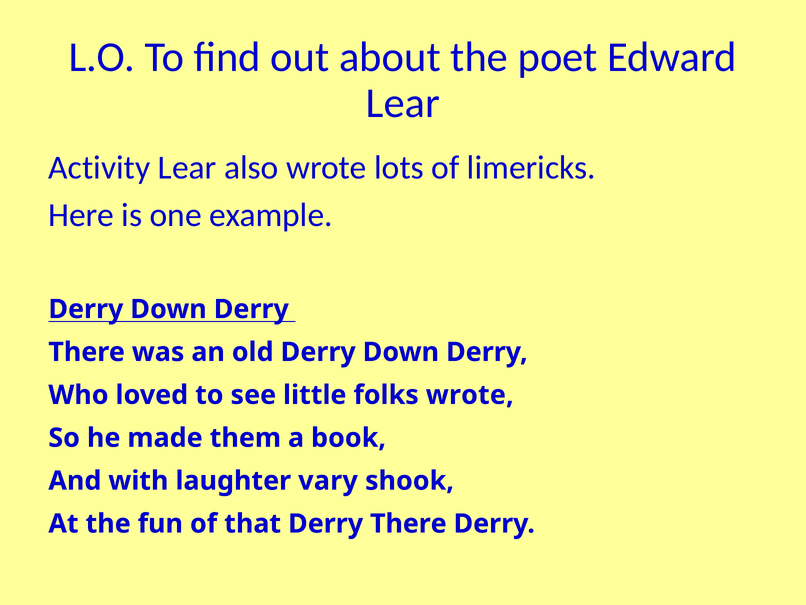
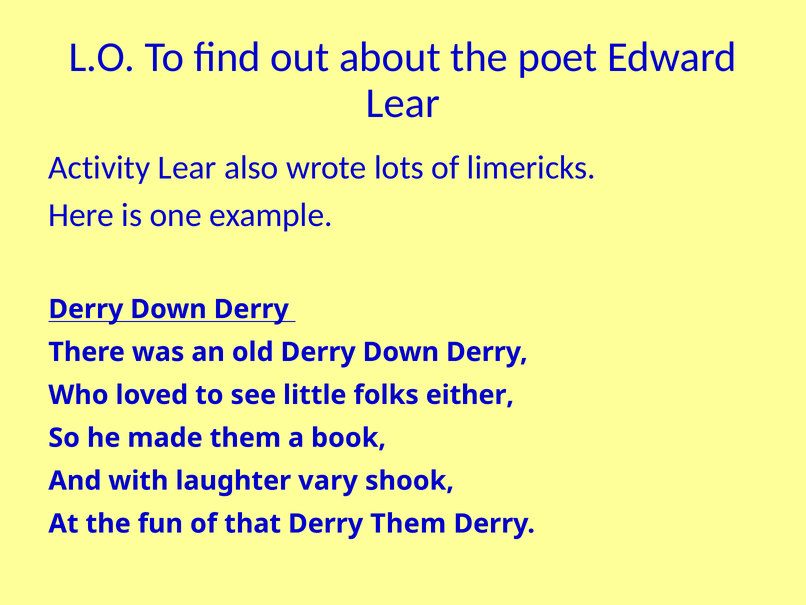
folks wrote: wrote -> either (470, 395)
that Derry There: There -> Them (408, 523)
